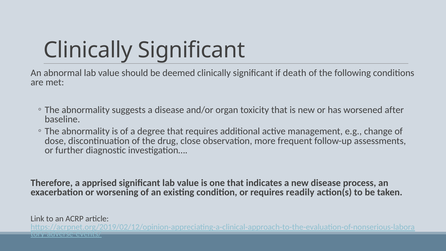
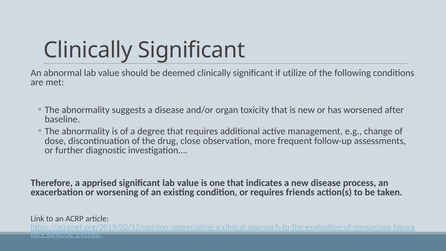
death: death -> utilize (295, 73)
readily: readily -> friends (300, 192)
